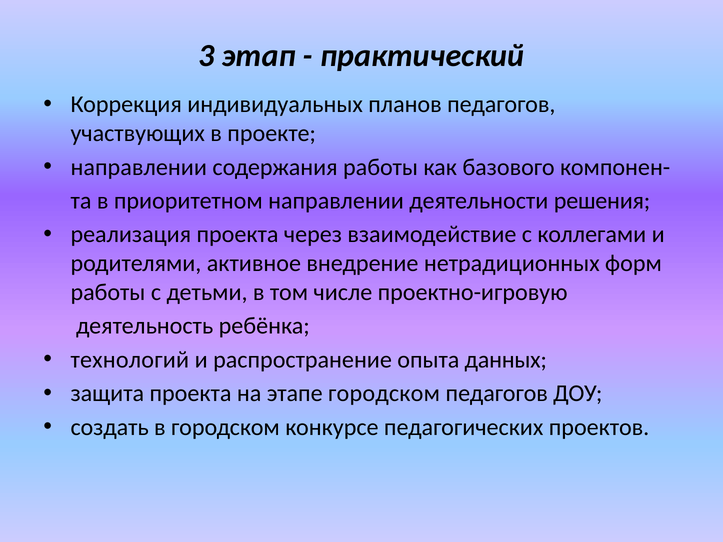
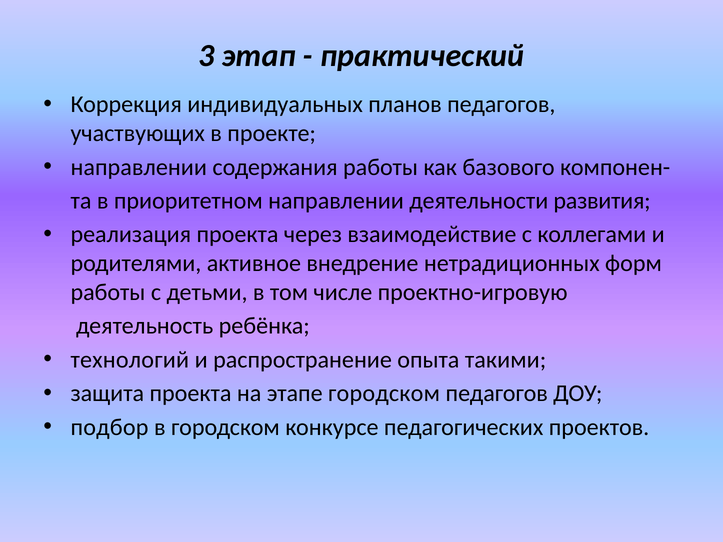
решения: решения -> развития (602, 201)
данных: данных -> такими (506, 360)
создать: создать -> подбор (110, 427)
